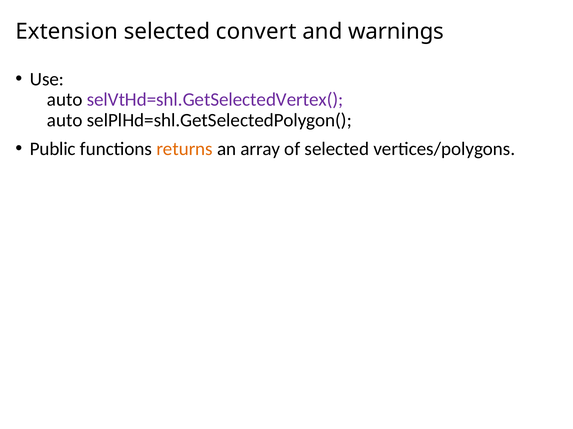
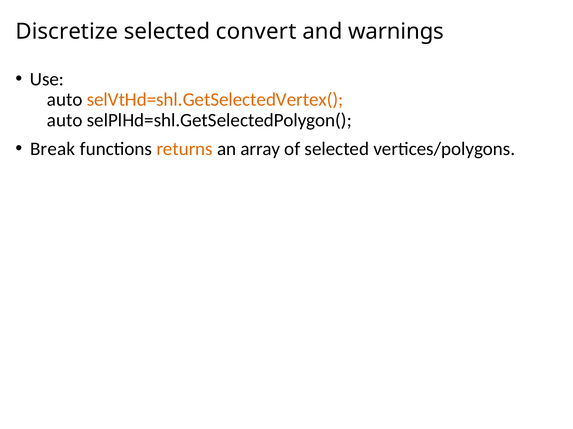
Extension: Extension -> Discretize (67, 32)
selVtHd=shl.GetSelectedVertex( colour: purple -> orange (215, 100)
Public: Public -> Break (53, 149)
